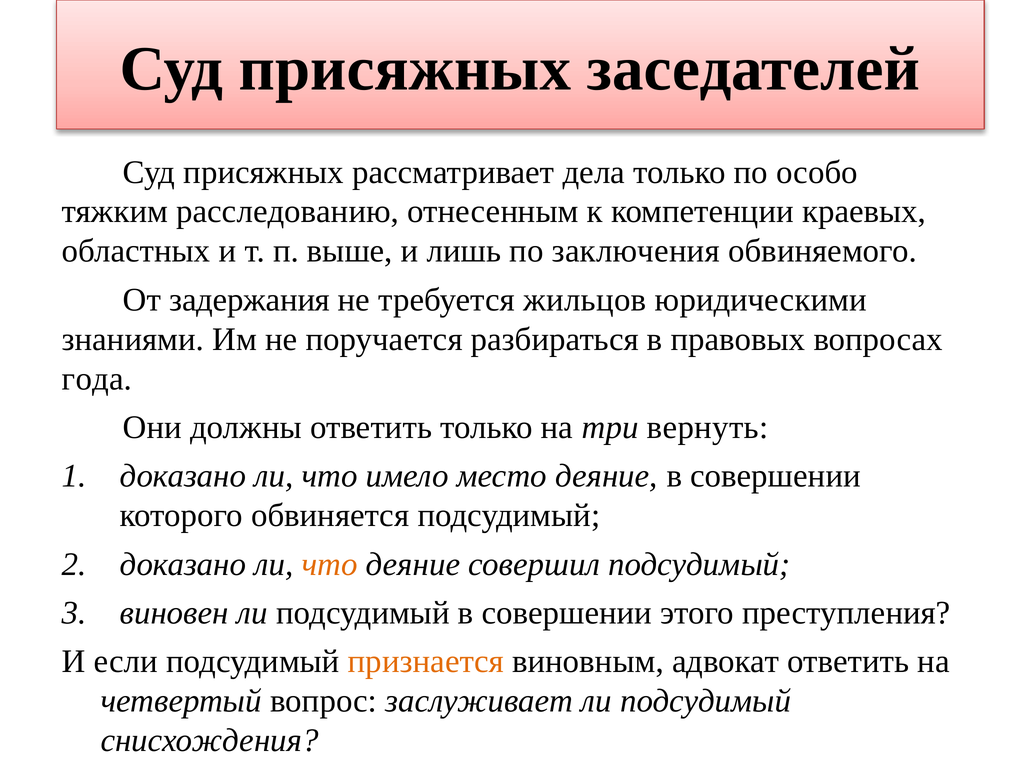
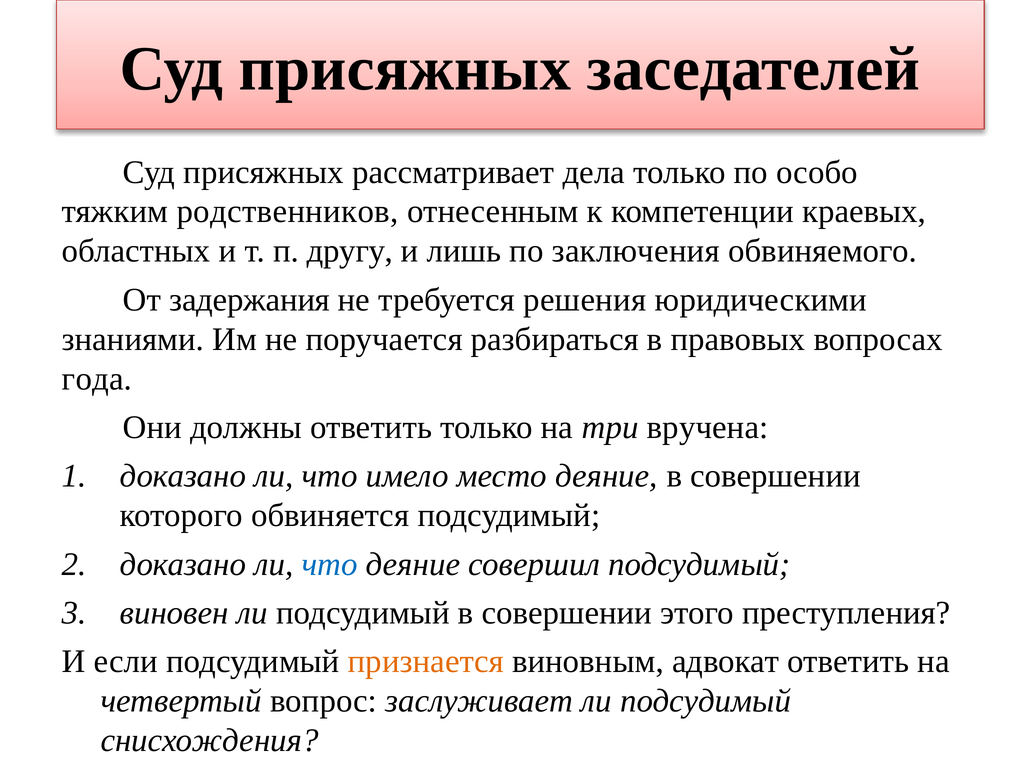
расследованию: расследованию -> родственников (288, 212)
выше: выше -> другу (350, 251)
жильцов: жильцов -> решения (585, 300)
вернуть: вернуть -> вручена (708, 428)
что colour: orange -> blue (330, 564)
